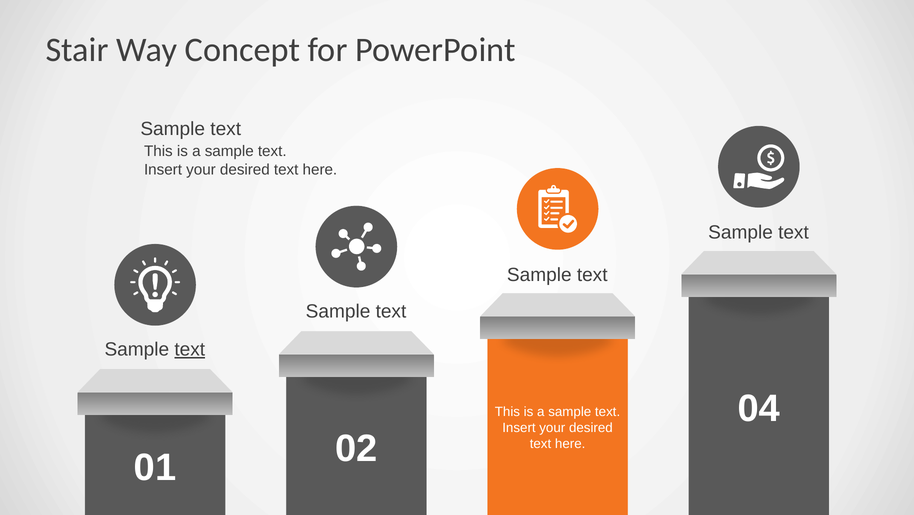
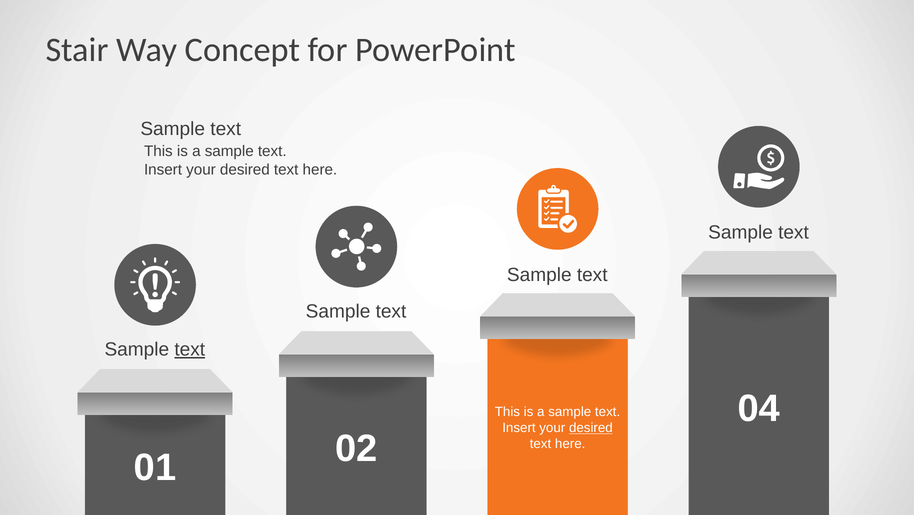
desired underline: none -> present (591, 427)
